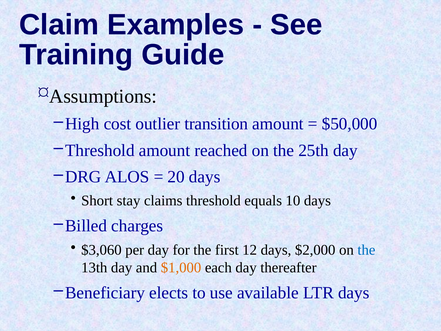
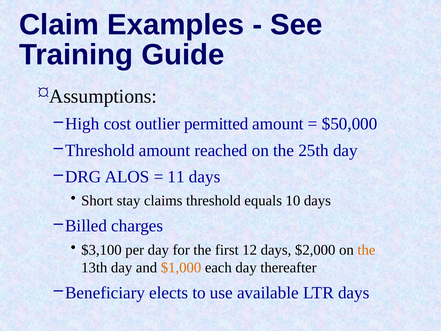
transition: transition -> permitted (216, 124)
20: 20 -> 11 (176, 177)
$3,060: $3,060 -> $3,100 (101, 250)
the colour: blue -> orange (366, 250)
